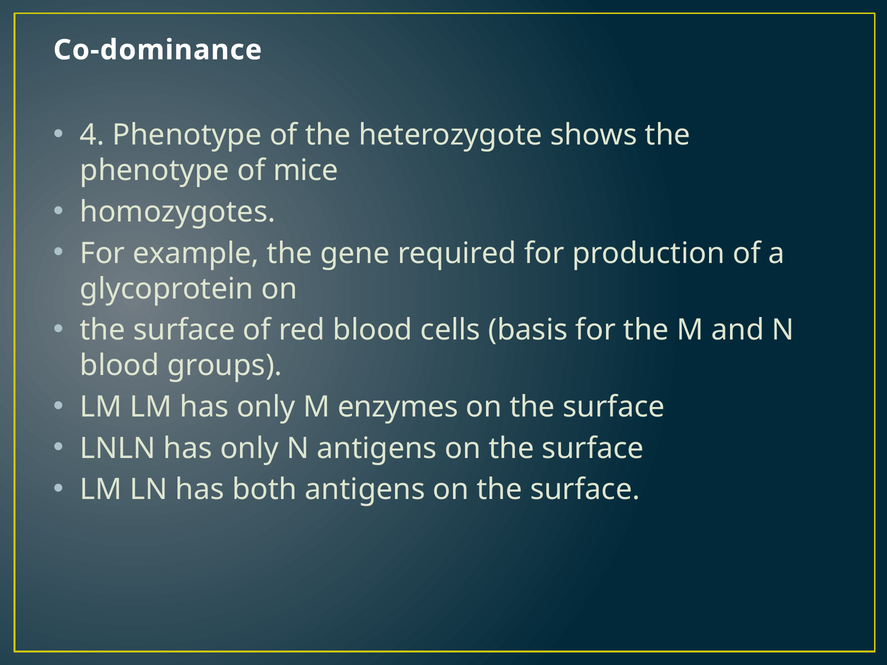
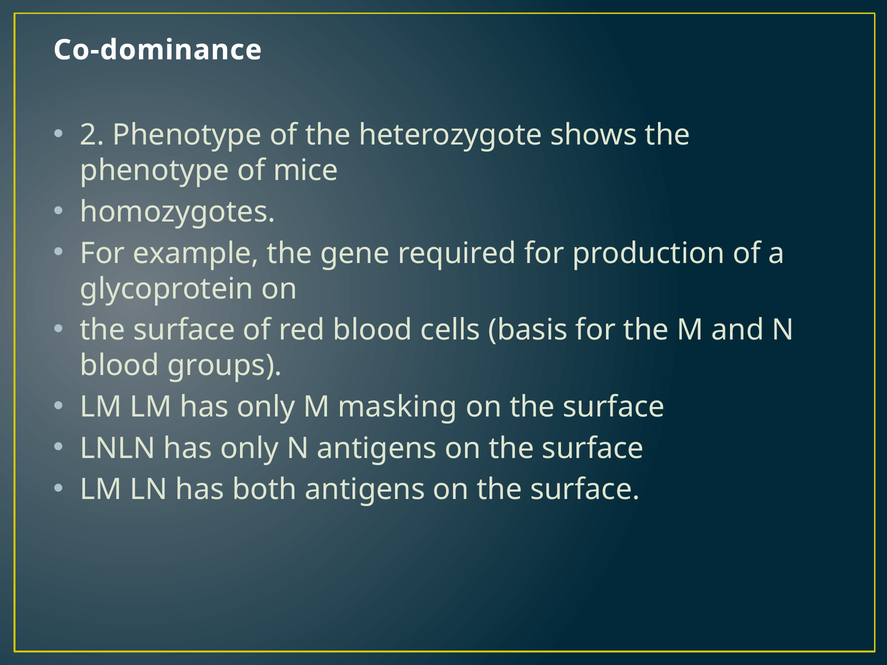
4: 4 -> 2 (92, 135)
enzymes: enzymes -> masking (398, 407)
